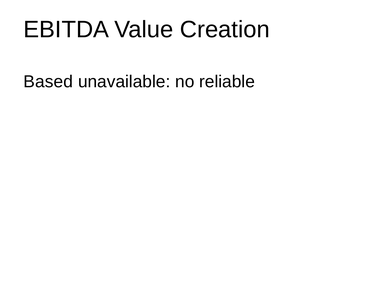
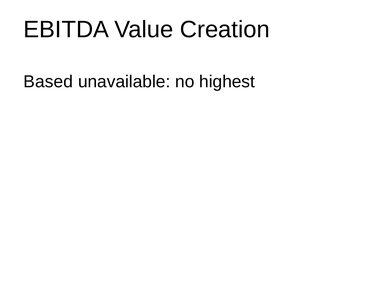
reliable: reliable -> highest (227, 82)
